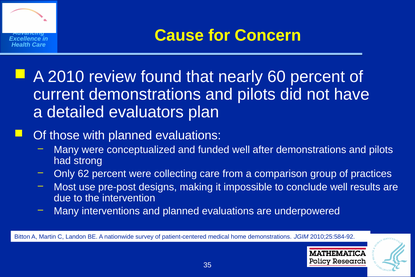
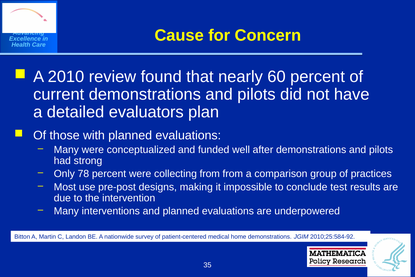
62: 62 -> 78 (83, 174)
collecting care: care -> from (210, 174)
conclude well: well -> test (339, 187)
